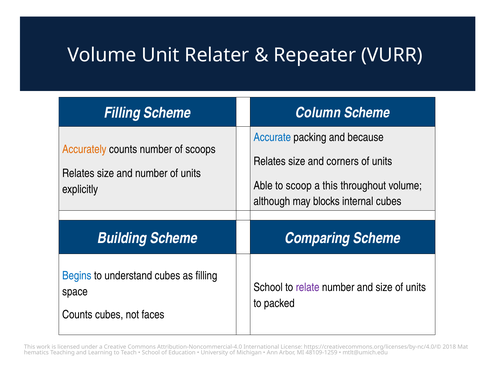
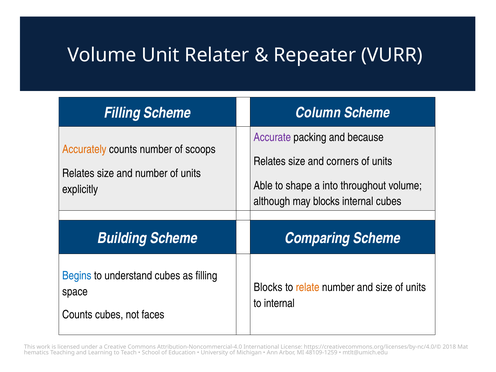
Accurate colour: blue -> purple (272, 137)
scoop: scoop -> shape (299, 186)
a this: this -> into (330, 186)
School: School -> Blocks (268, 287)
relate colour: purple -> orange (308, 287)
to packed: packed -> internal (279, 303)
